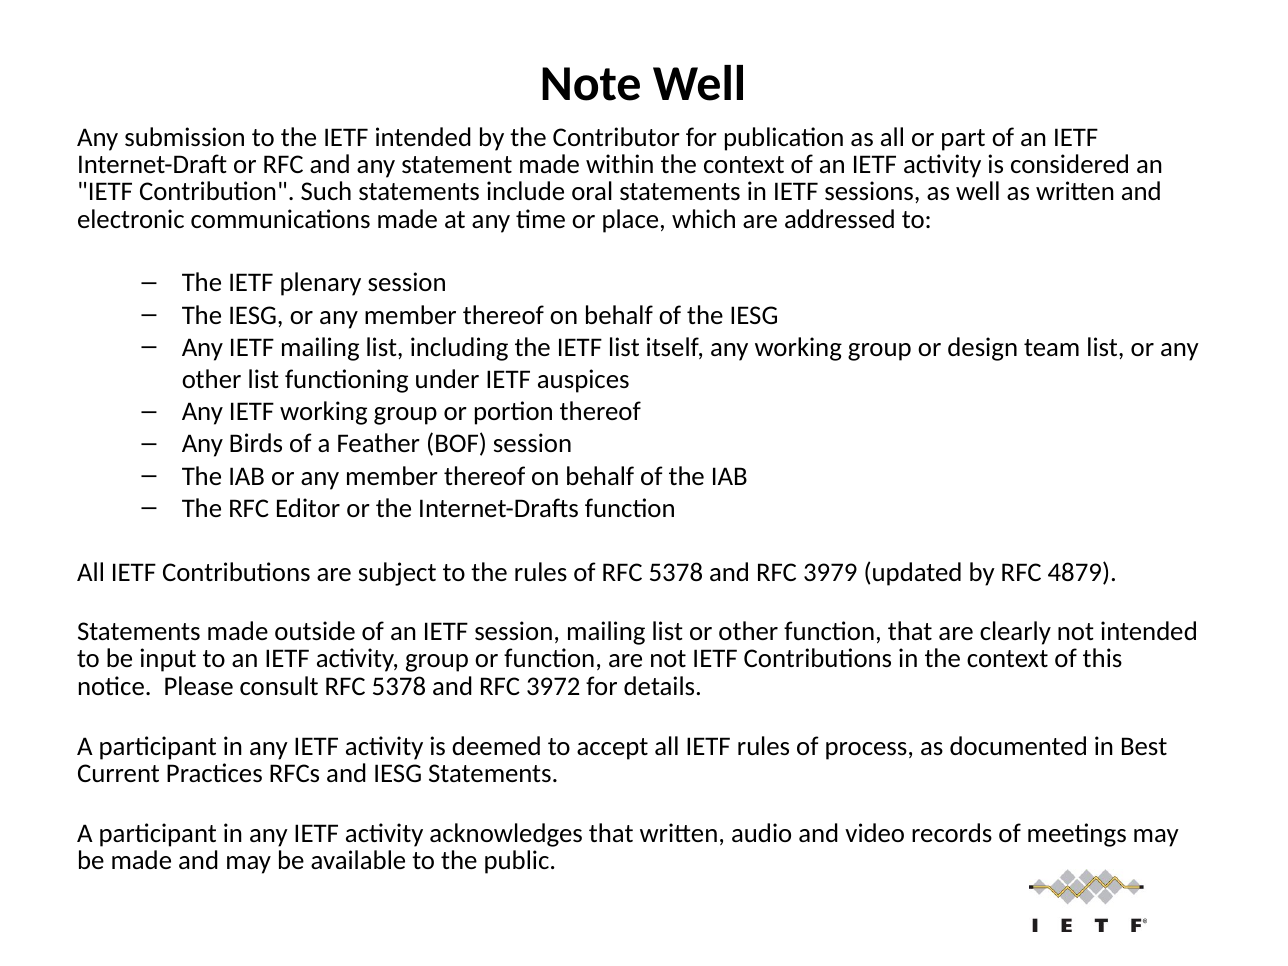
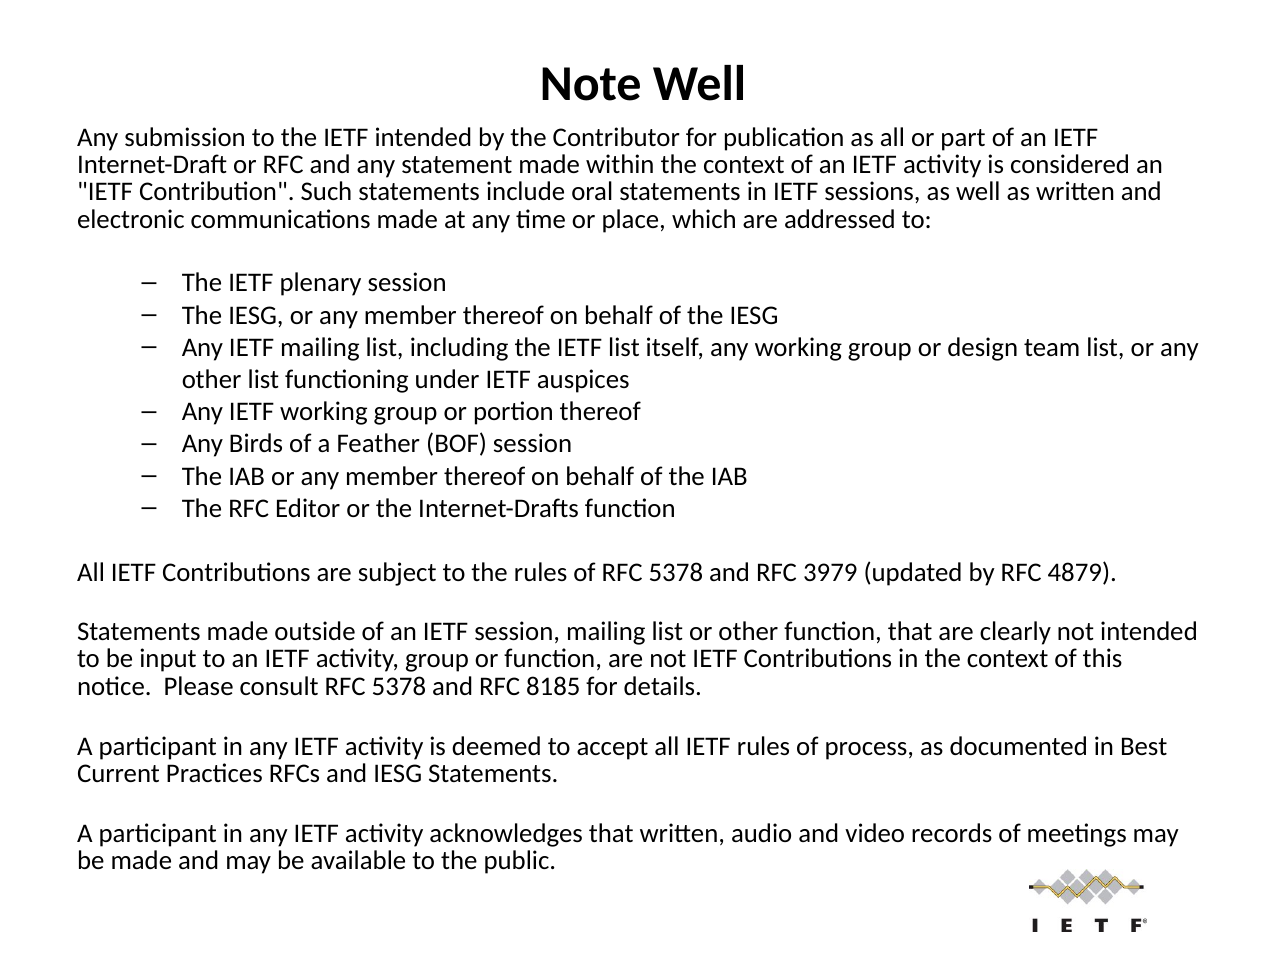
3972: 3972 -> 8185 (553, 686)
